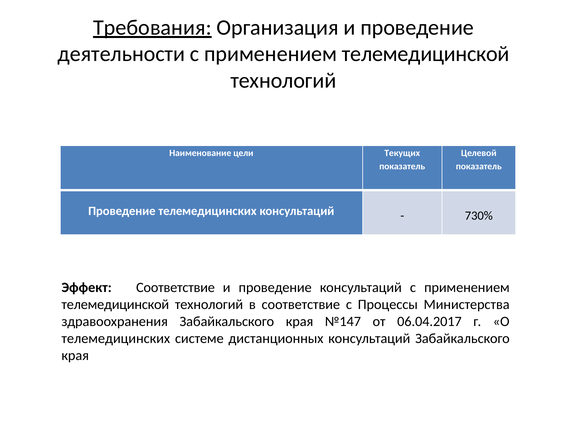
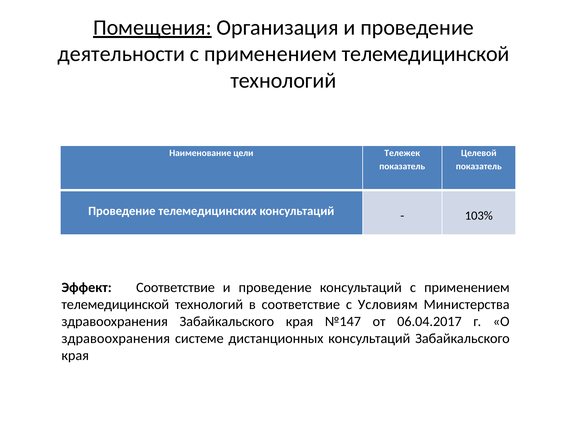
Требования: Требования -> Помещения (152, 28)
Текущих: Текущих -> Тележек (402, 153)
730%: 730% -> 103% (479, 216)
Процессы: Процессы -> Условиям (388, 305)
телемедицинских: телемедицинских -> здравоохранения (116, 339)
